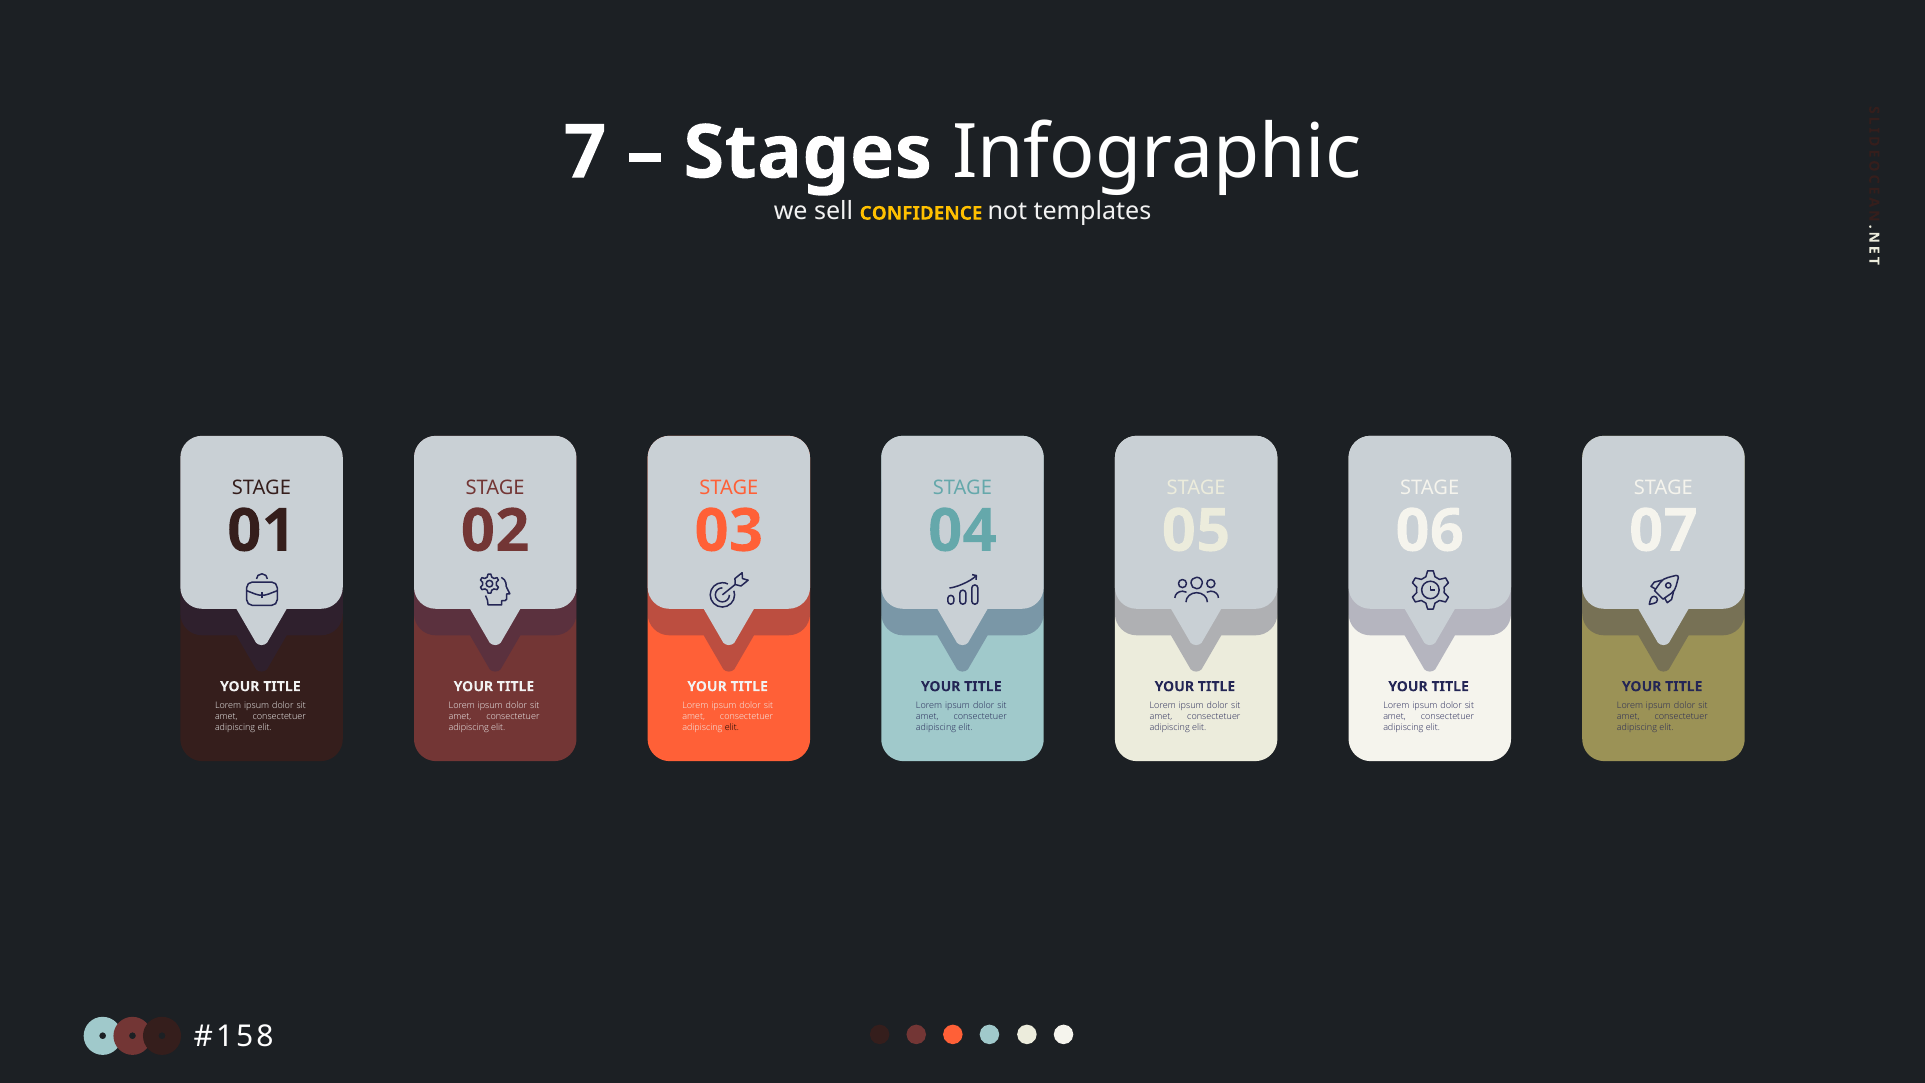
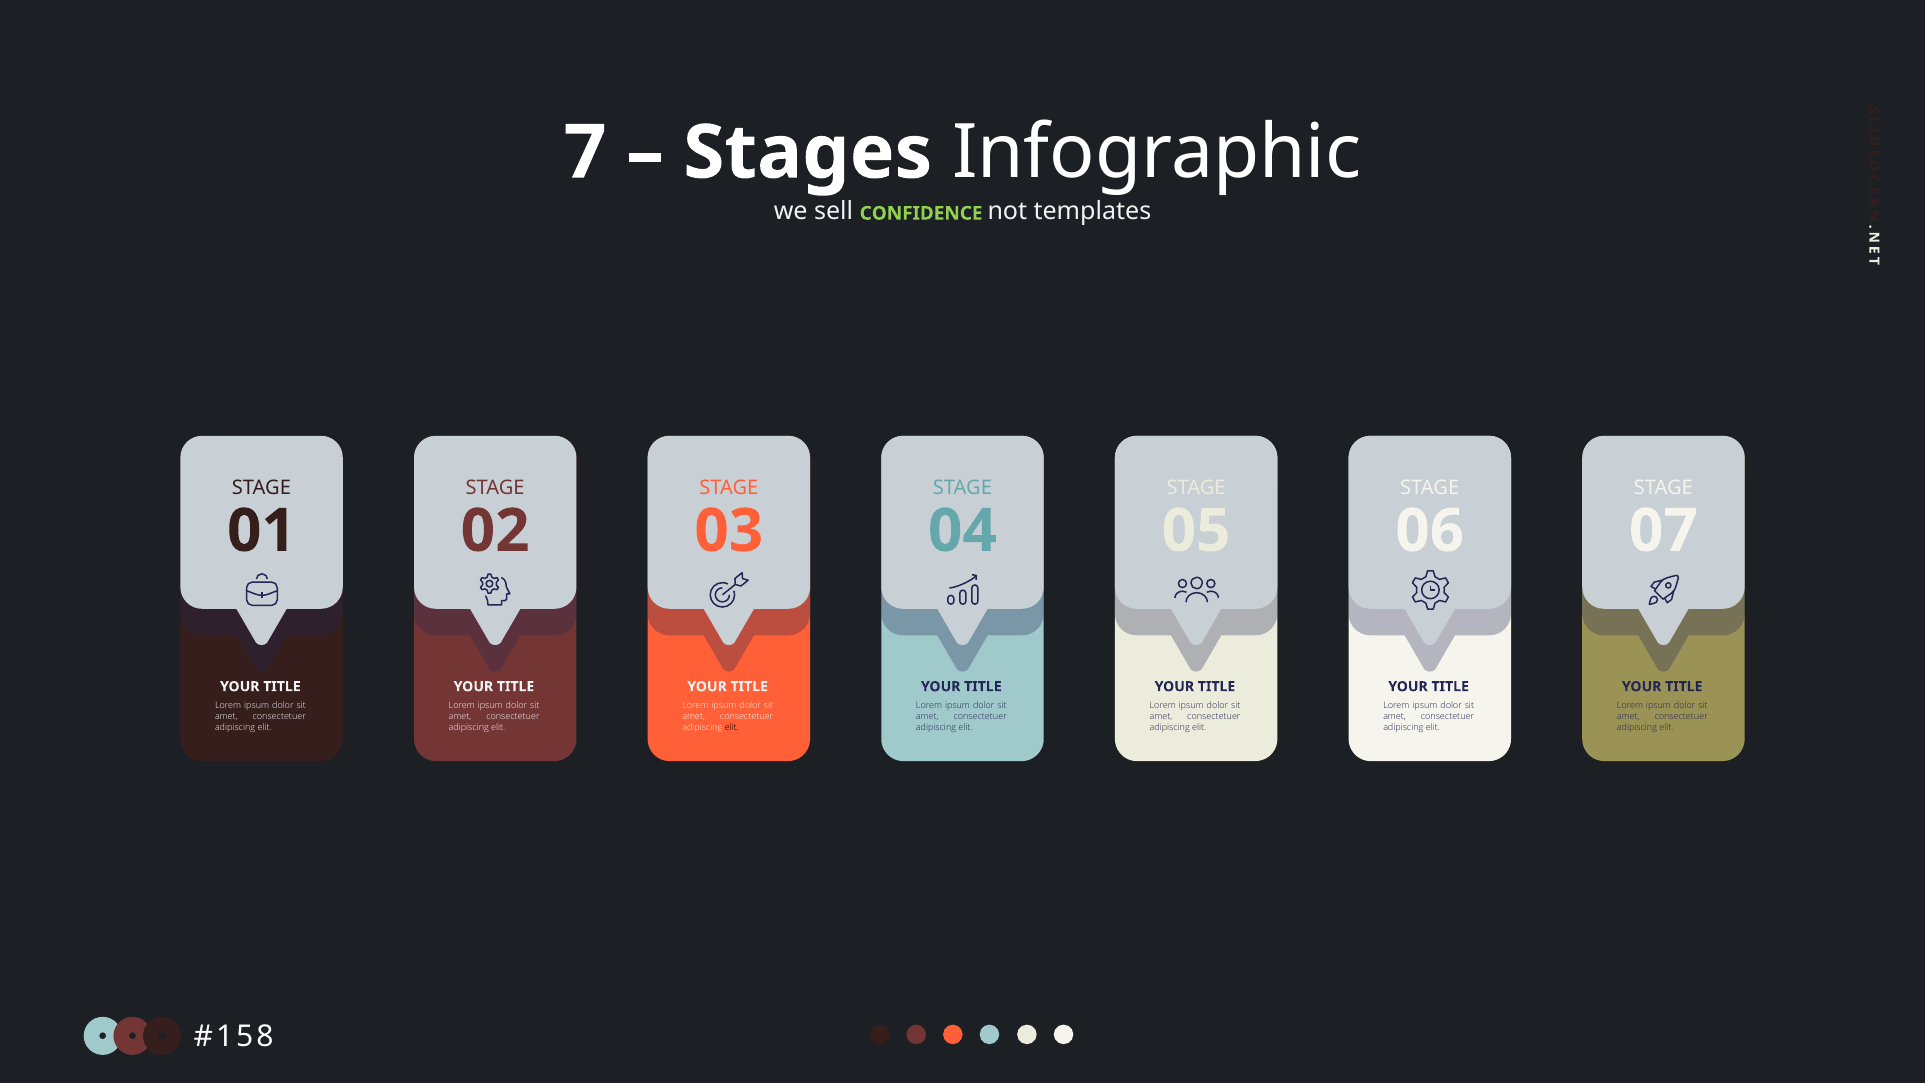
CONFIDENCE colour: yellow -> light green (921, 213)
